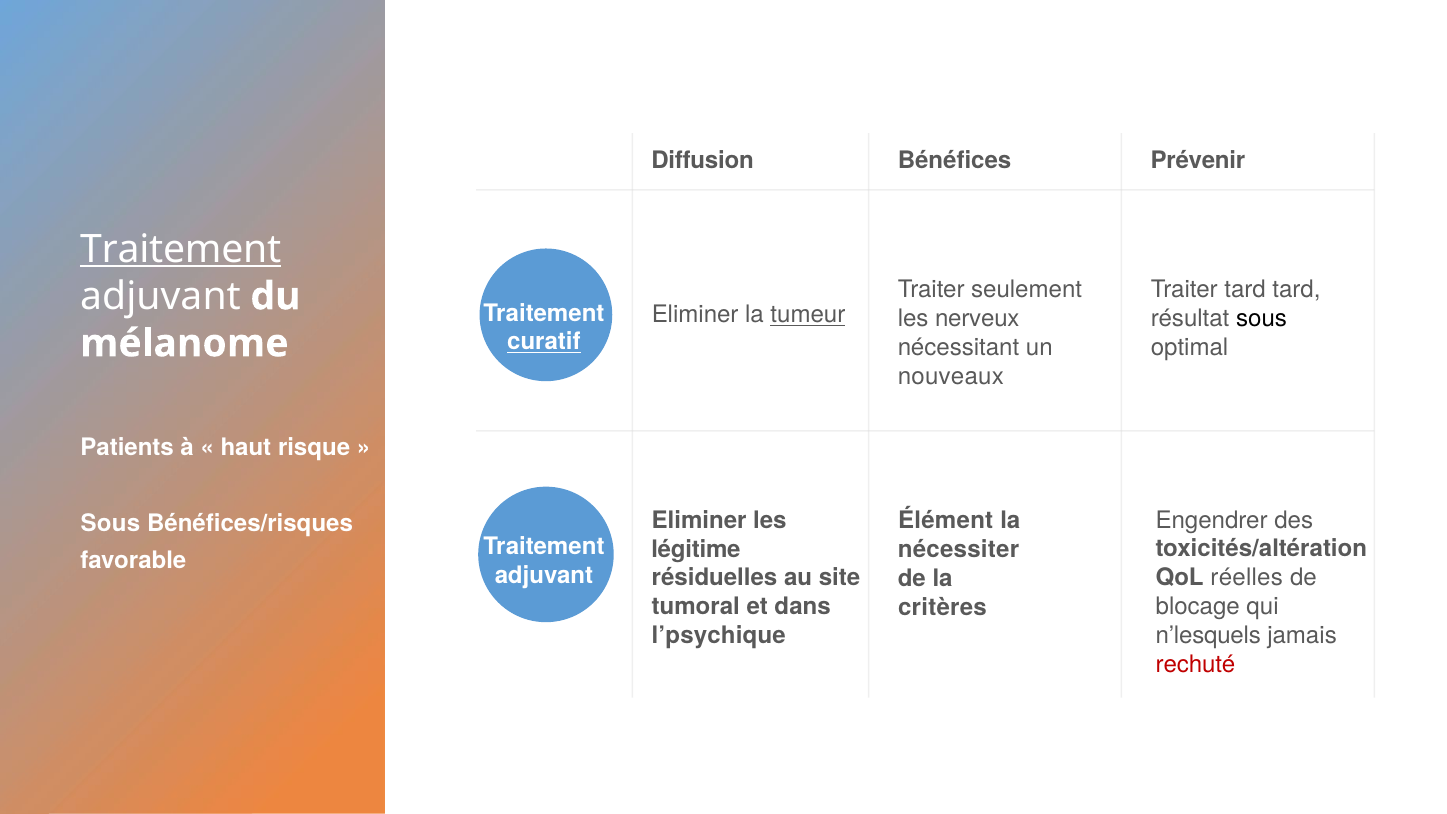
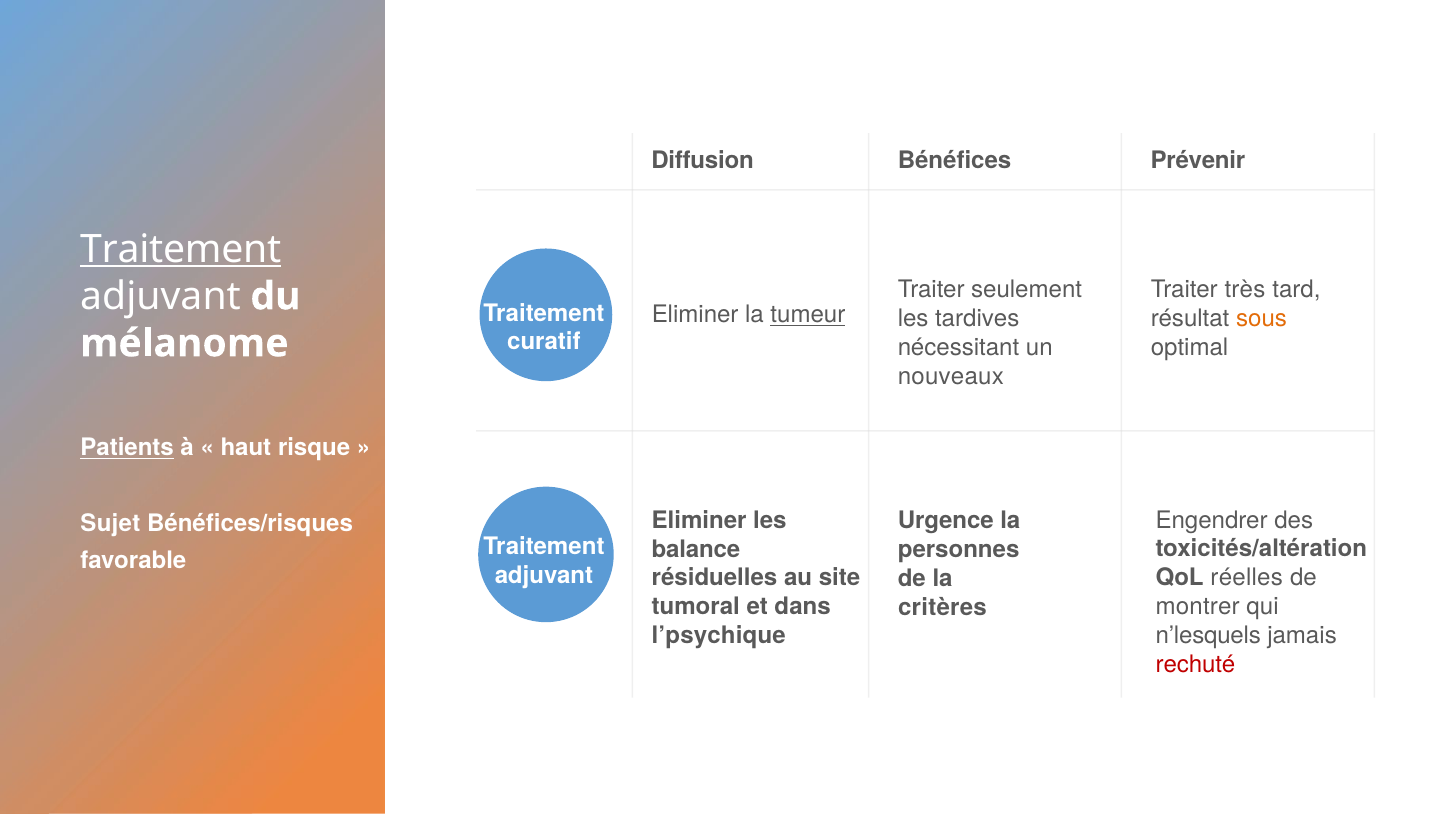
Traiter tard: tard -> très (1245, 289)
nerveux: nerveux -> tardives (977, 318)
sous colour: black -> orange (1262, 318)
curatif underline: present -> none (544, 342)
Patients underline: none -> present (127, 448)
Élément: Élément -> Urgence (946, 520)
Sous: Sous -> Sujet (110, 523)
légitime: légitime -> balance (696, 549)
nécessiter: nécessiter -> personnes (959, 549)
blocage: blocage -> montrer (1198, 607)
